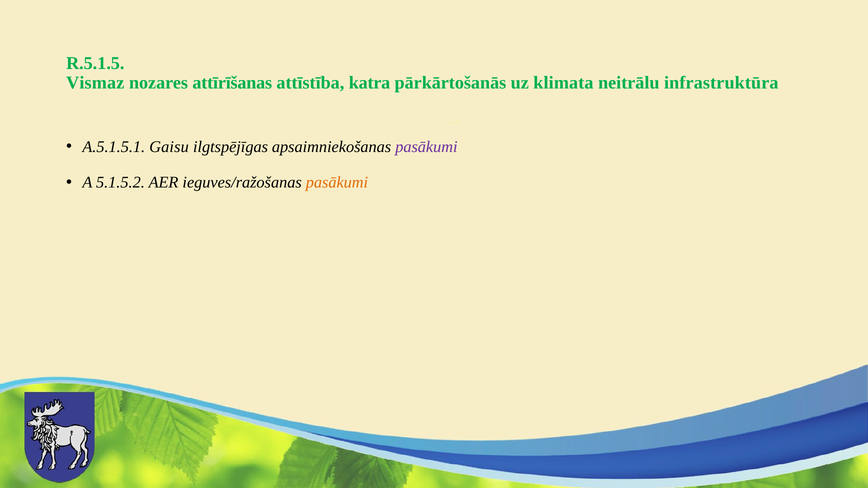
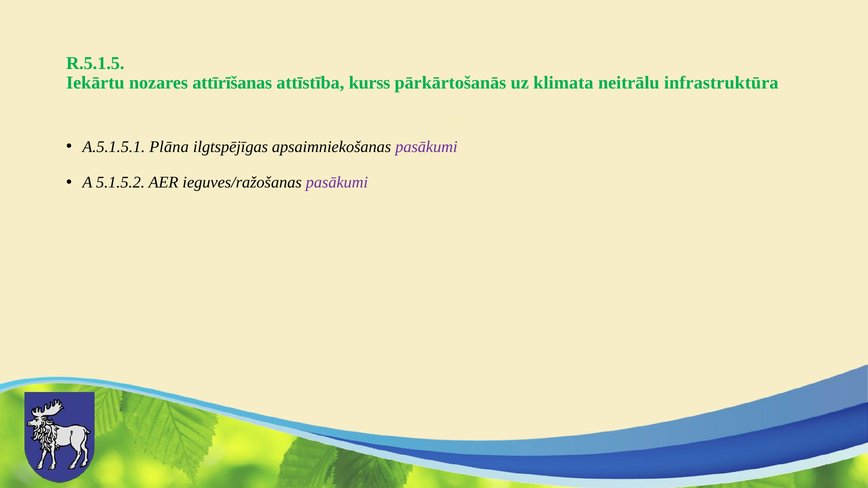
Vismaz: Vismaz -> Iekārtu (95, 83)
katra: katra -> kurss (370, 83)
Gaisu: Gaisu -> Plāna (169, 147)
pasākumi colour: orange -> purple (337, 182)
